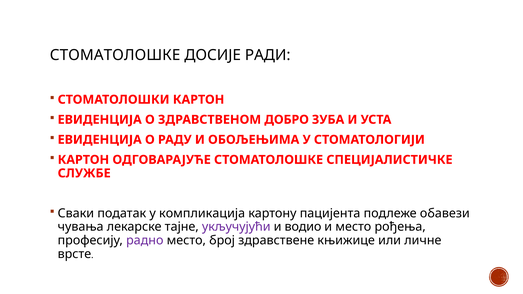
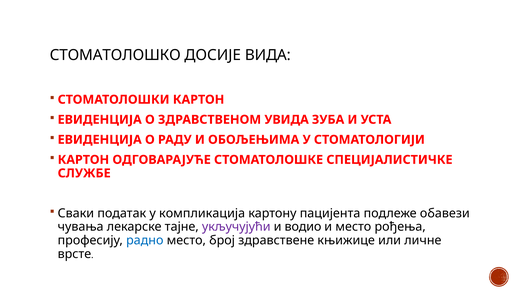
СТОМАТОЛОШКЕ: СТОМАТОЛОШКЕ -> СТОМАТОЛОШКО (115, 55)
РАДИ: РАДИ -> ВИДА (268, 55)
ДОБРО: ДОБРО -> УВИДА (287, 120)
радно colour: purple -> blue (145, 241)
